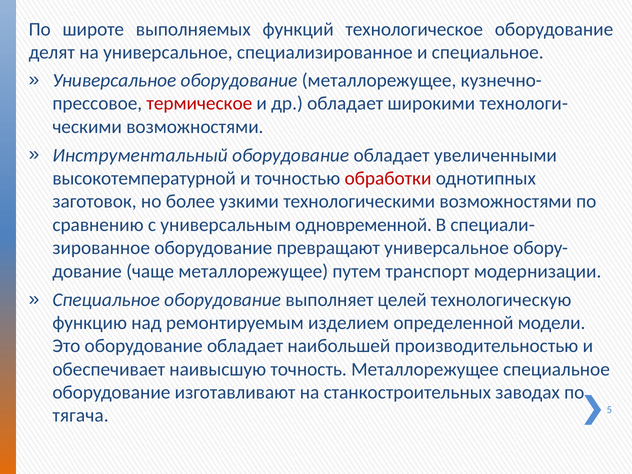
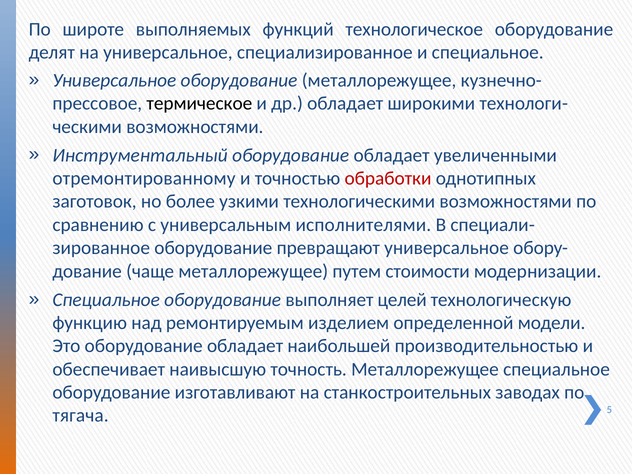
термическое colour: red -> black (199, 104)
высокотемпературной: высокотемпературной -> отремонтированному (144, 178)
одновременной: одновременной -> исполнителями (363, 225)
транспорт: транспорт -> стоимости (428, 272)
